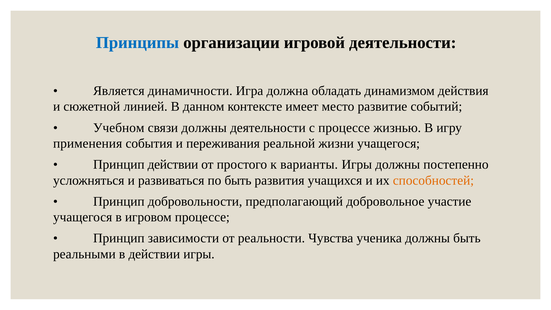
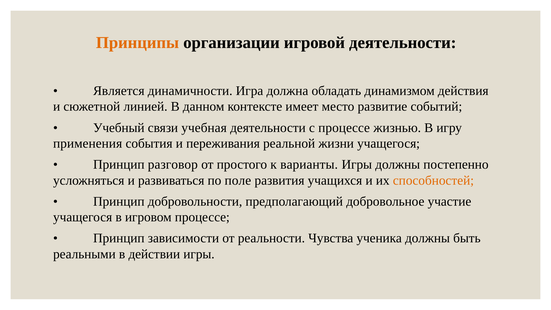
Принципы colour: blue -> orange (137, 43)
Учебном: Учебном -> Учебный (119, 128)
связи должны: должны -> учебная (204, 128)
Принцип действии: действии -> разговор (173, 164)
по быть: быть -> поле (238, 180)
